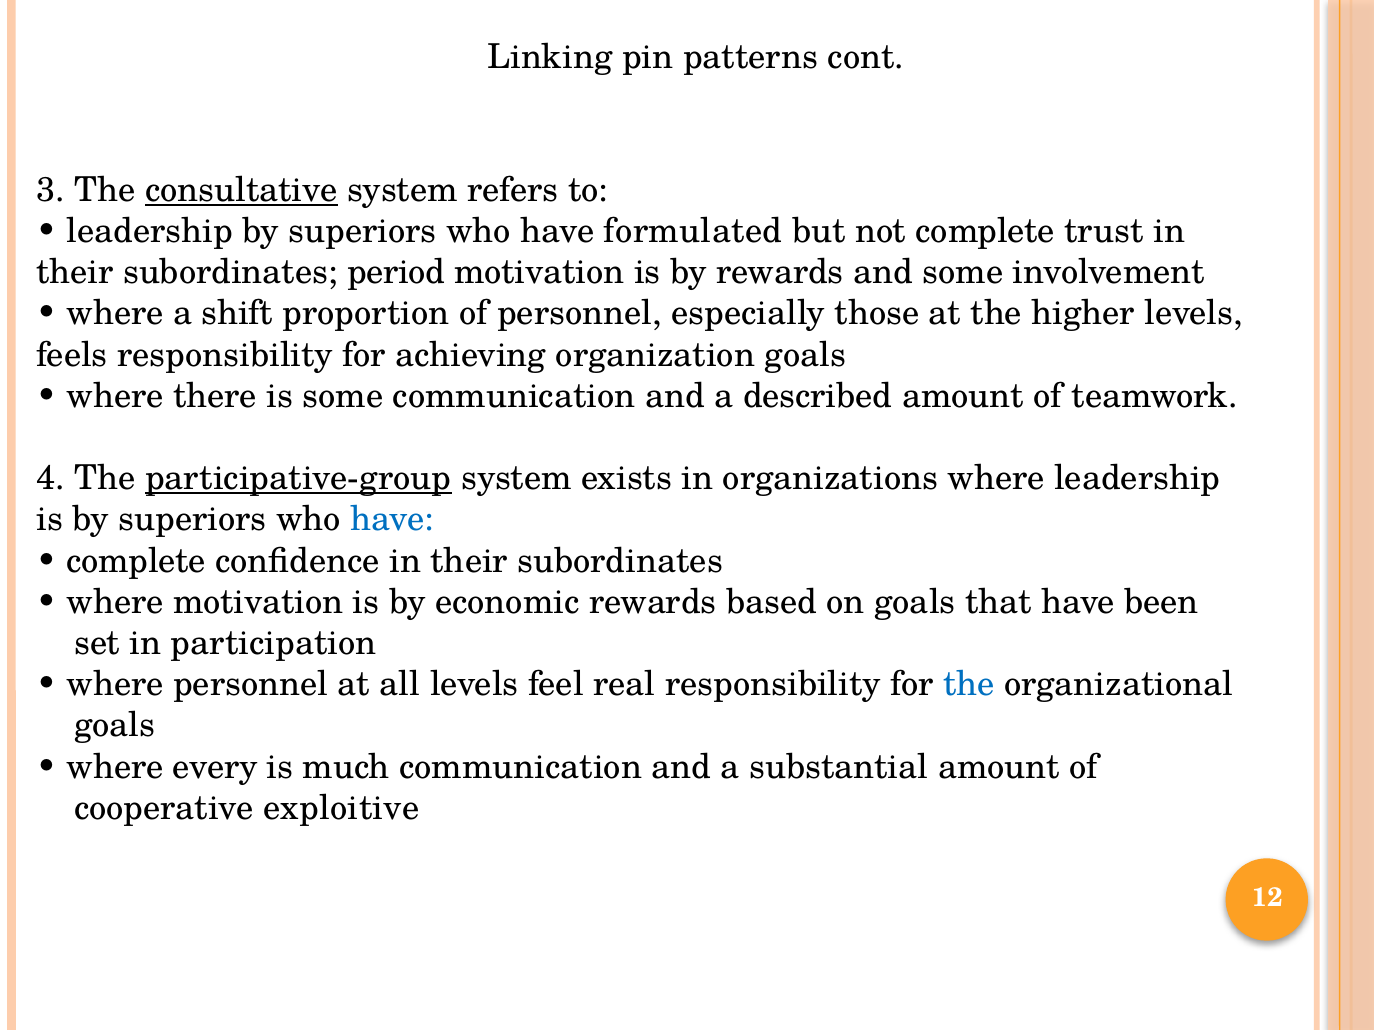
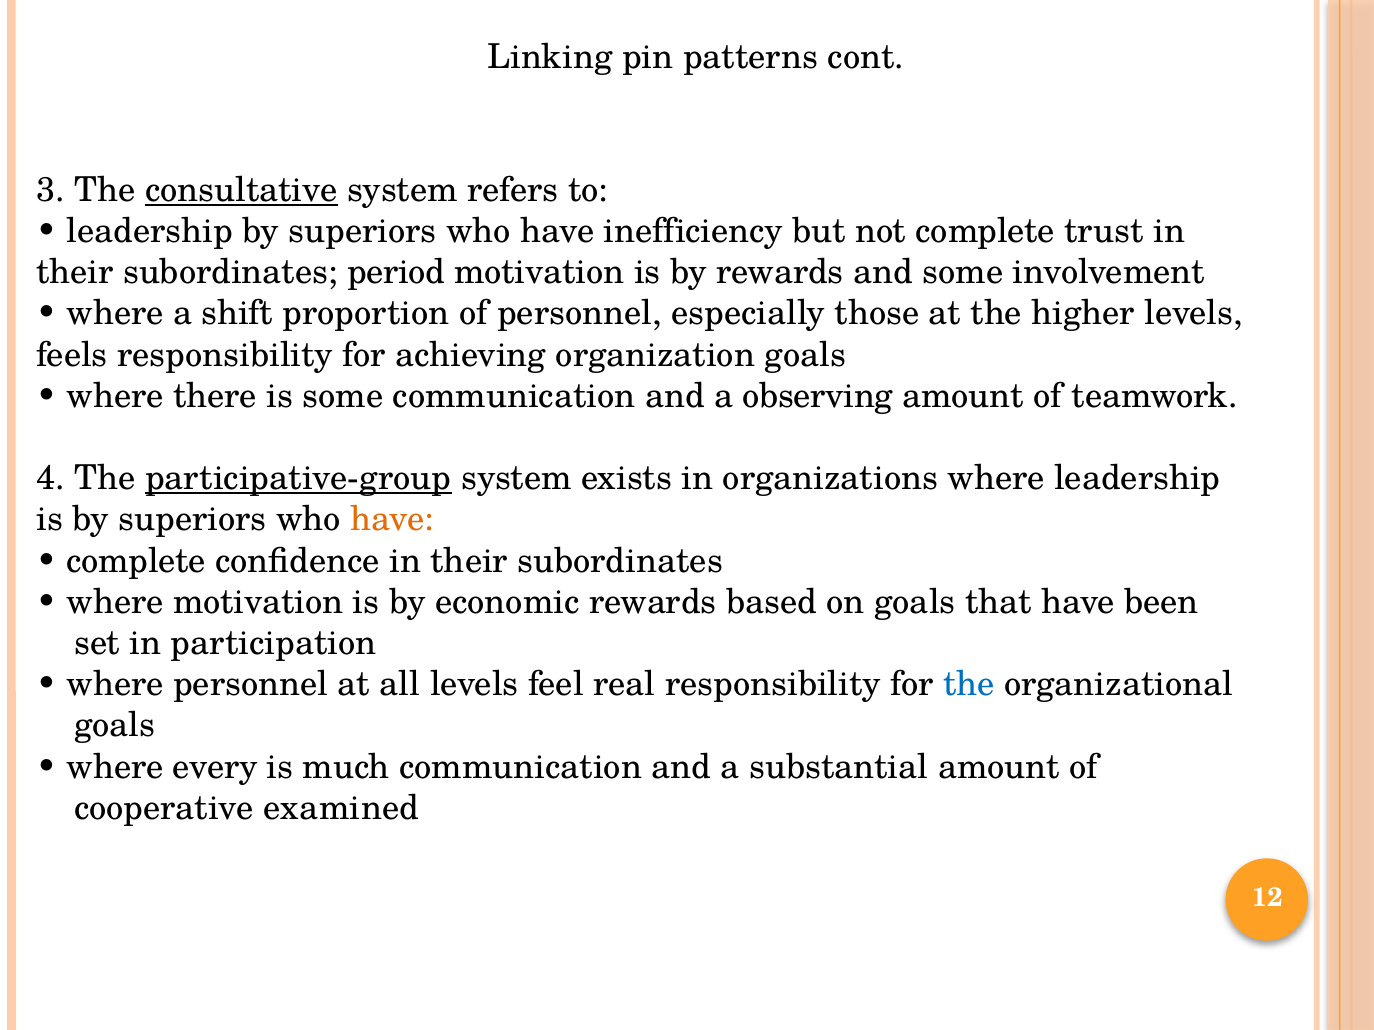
formulated: formulated -> inefficiency (693, 231)
described: described -> observing (818, 396)
have colour: blue -> orange (392, 520)
exploitive: exploitive -> examined (341, 808)
